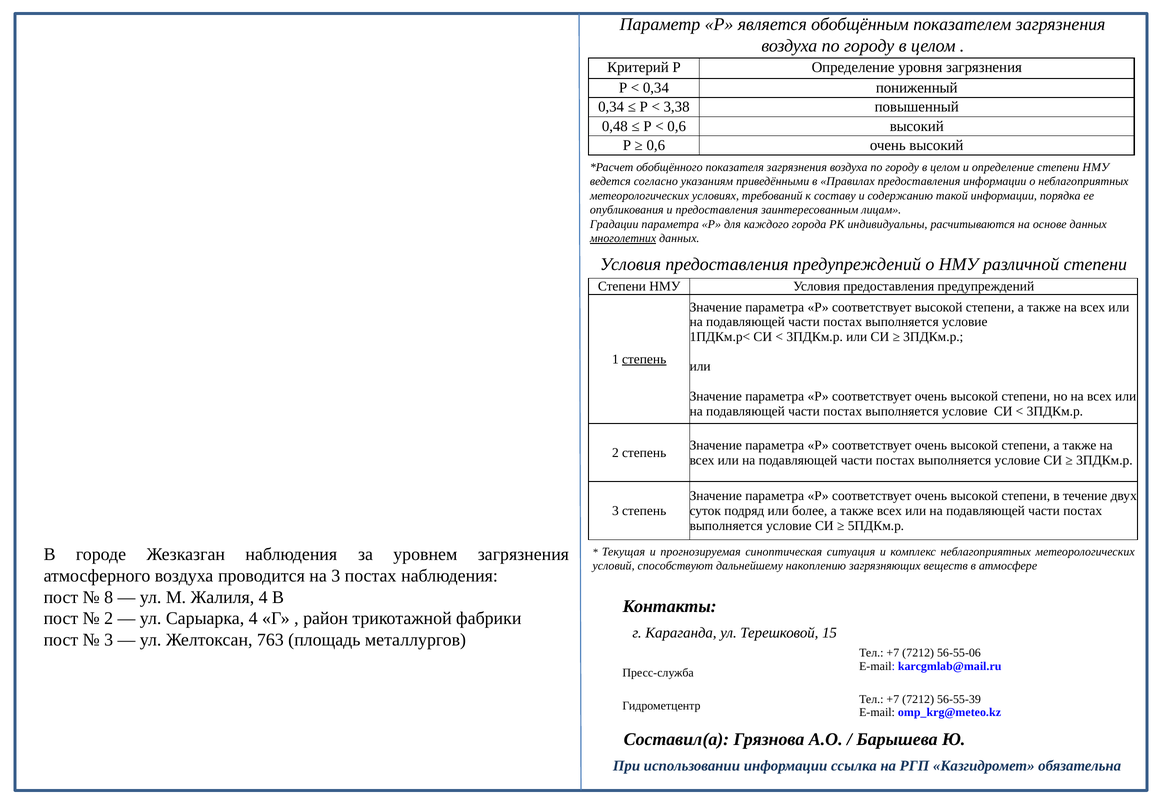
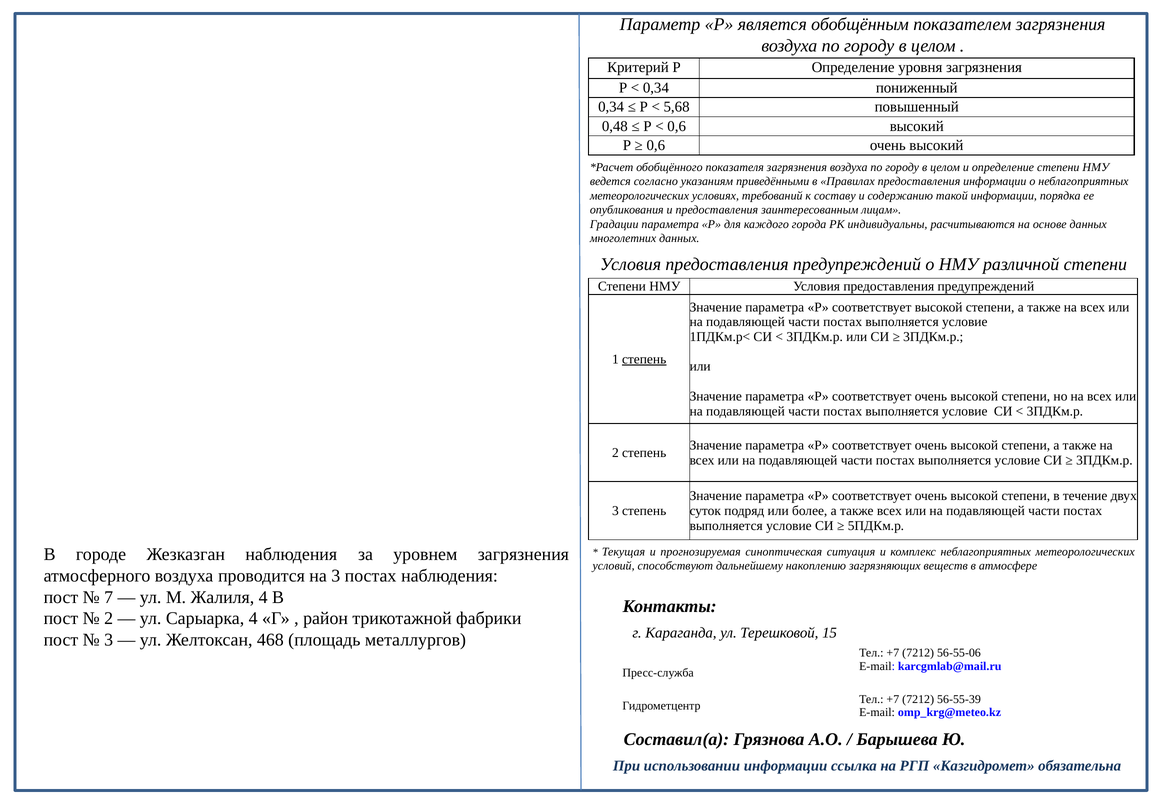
3,38: 3,38 -> 5,68 (677, 107)
многолетних underline: present -> none (623, 239)
8: 8 -> 7 (109, 597)
763: 763 -> 468 (270, 640)
